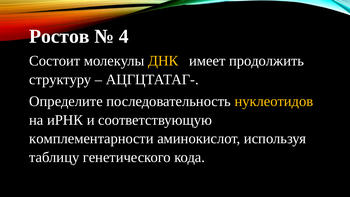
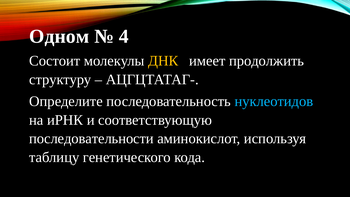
Ростов: Ростов -> Одном (59, 36)
нуклеотидов colour: yellow -> light blue (274, 101)
комплементарности: комплементарности -> последовательности (91, 139)
